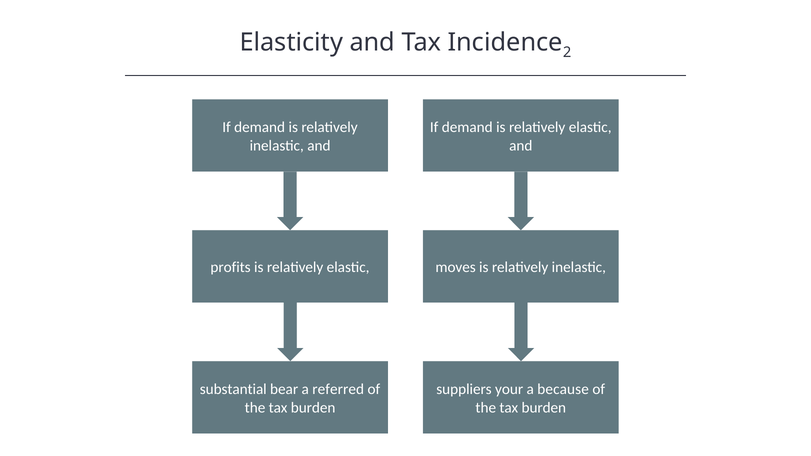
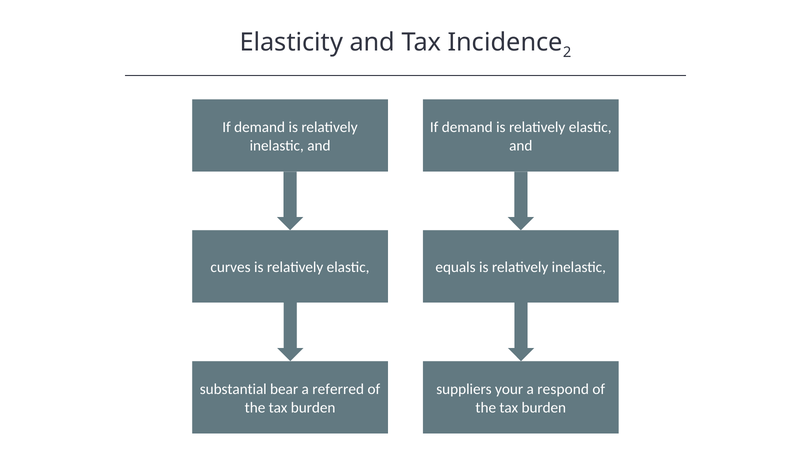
profits: profits -> curves (231, 268)
moves: moves -> equals (456, 268)
because: because -> respond (563, 389)
